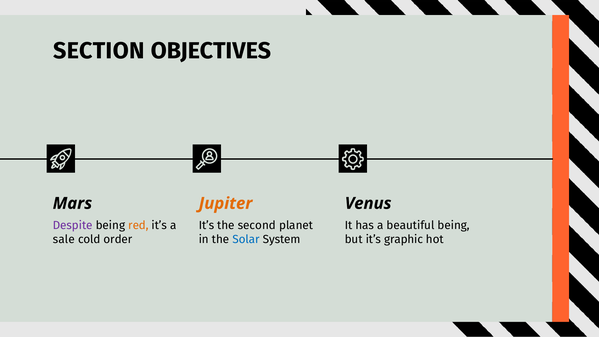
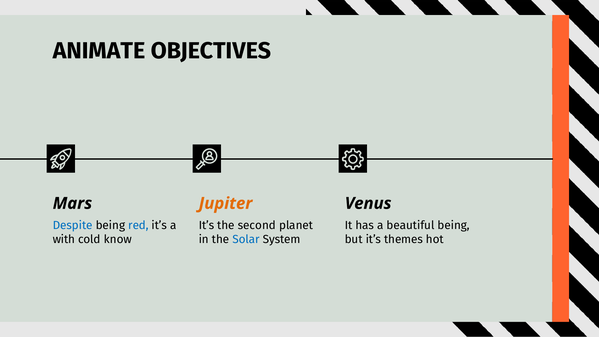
SECTION: SECTION -> ANIMATE (99, 51)
Despite colour: purple -> blue (73, 225)
red colour: orange -> blue (138, 225)
sale: sale -> with (64, 239)
order: order -> know (118, 239)
graphic: graphic -> themes (404, 239)
